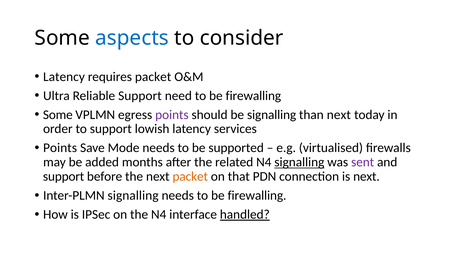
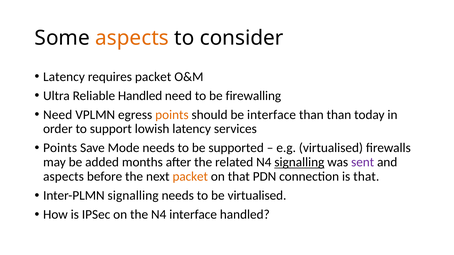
aspects colour: blue -> orange (132, 38)
Reliable Support: Support -> Handled (140, 96)
Some: Some -> Need (58, 115)
points colour: purple -> orange (172, 115)
be signalling: signalling -> interface (272, 115)
than next: next -> than (339, 115)
support: support -> aspects (64, 177)
is next: next -> that (366, 177)
needs to be firewalling: firewalling -> virtualised (257, 196)
handled underline: present -> none (245, 215)
